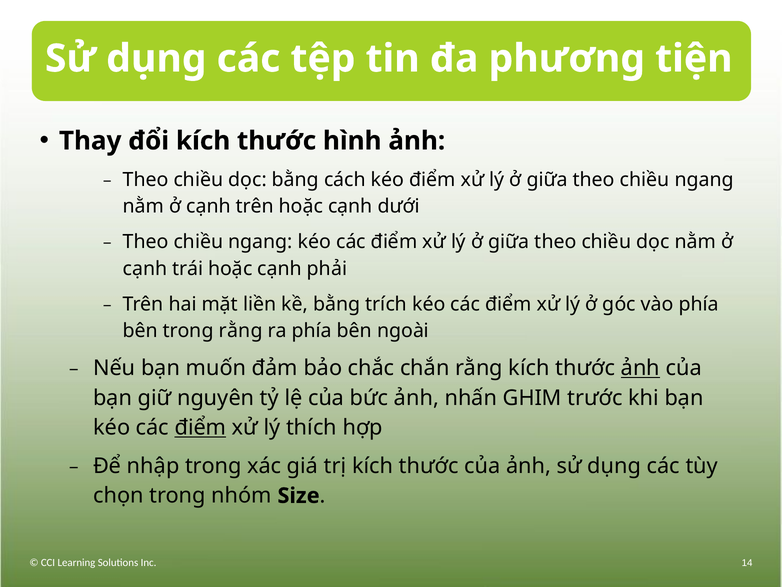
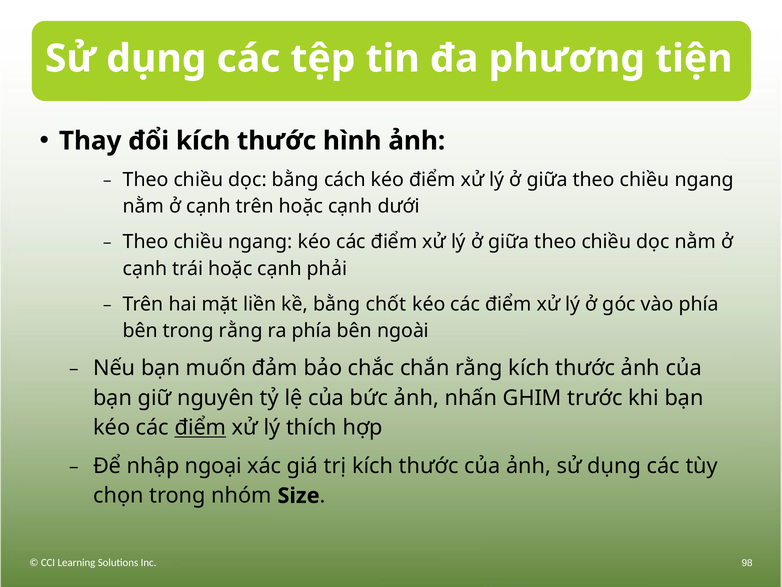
trích: trích -> chốt (386, 304)
ảnh underline: present -> none (640, 368)
nhập trong: trong -> ngoại (213, 466)
14: 14 -> 98 (747, 563)
